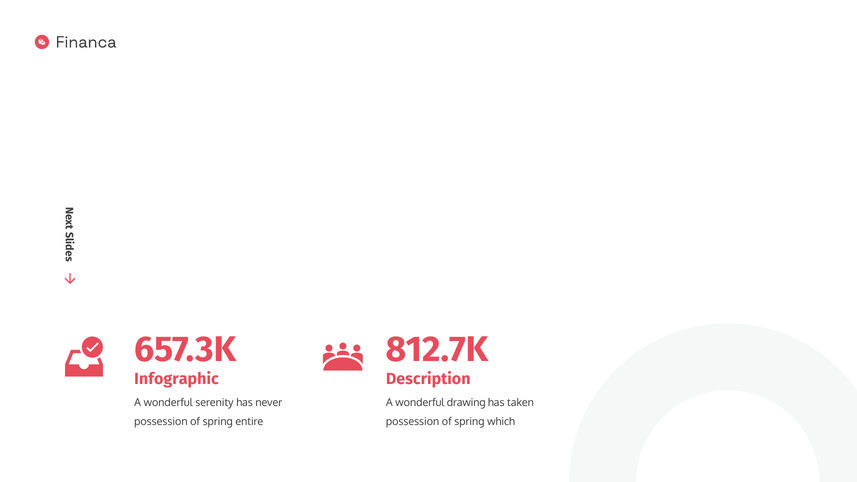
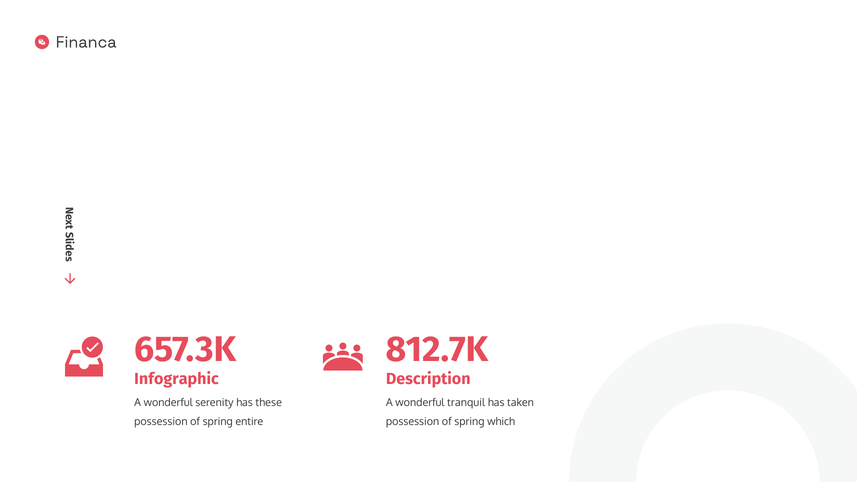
never: never -> these (269, 403)
drawing: drawing -> tranquil (466, 403)
